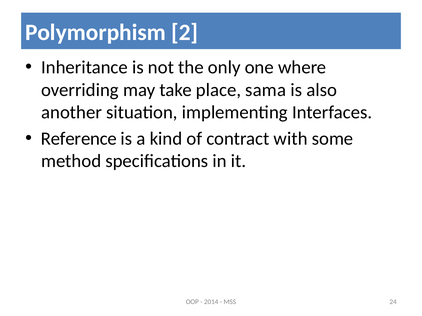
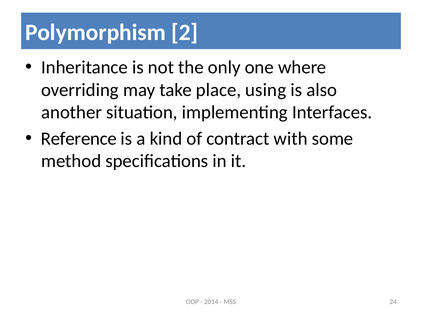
sama: sama -> using (266, 90)
